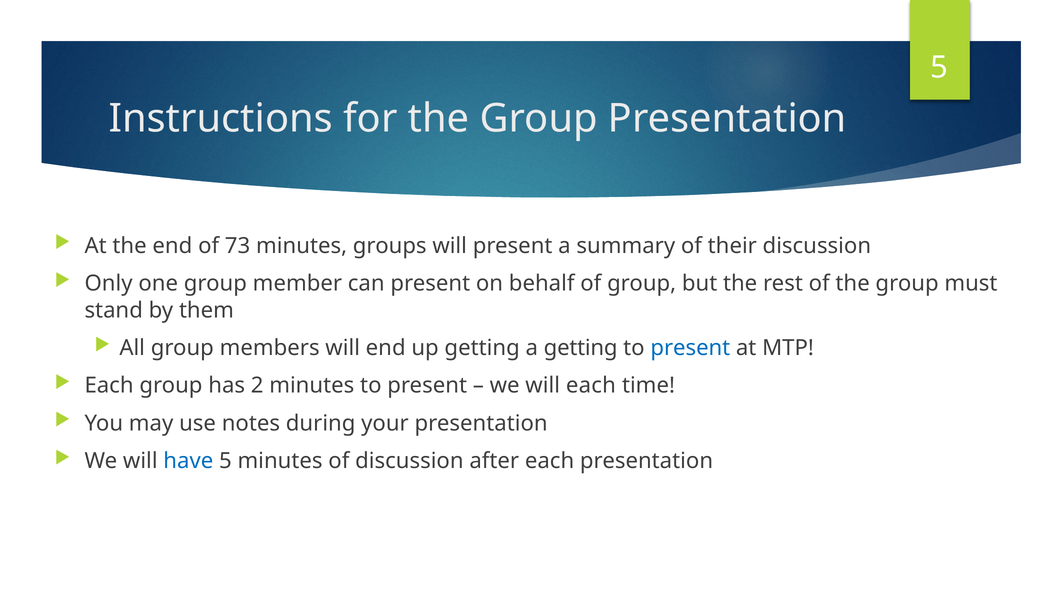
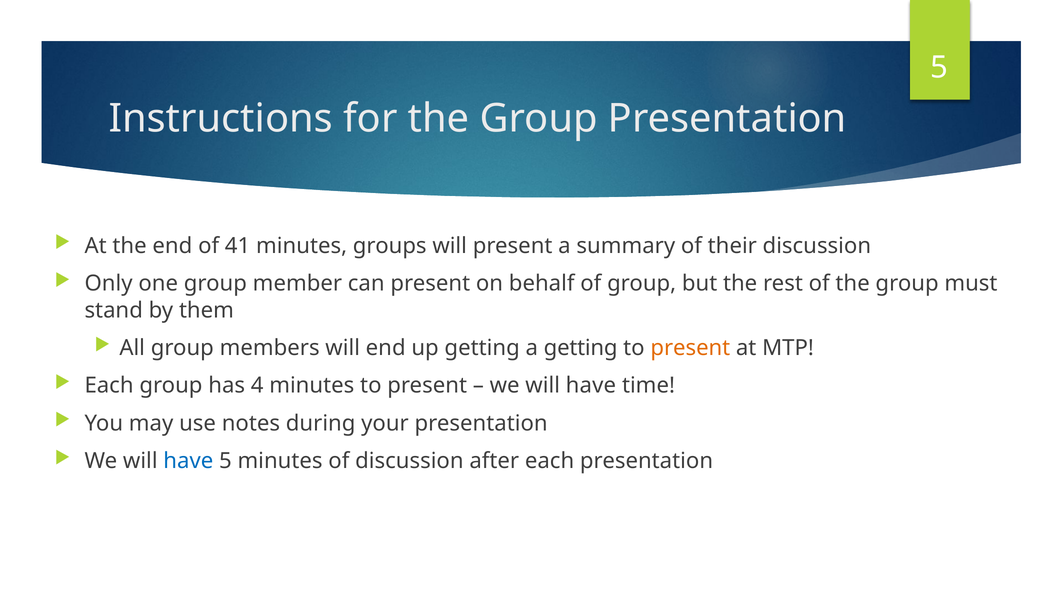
73: 73 -> 41 (238, 246)
present colour: blue -> orange (690, 348)
2: 2 -> 4 (257, 386)
each: each -> have (591, 386)
